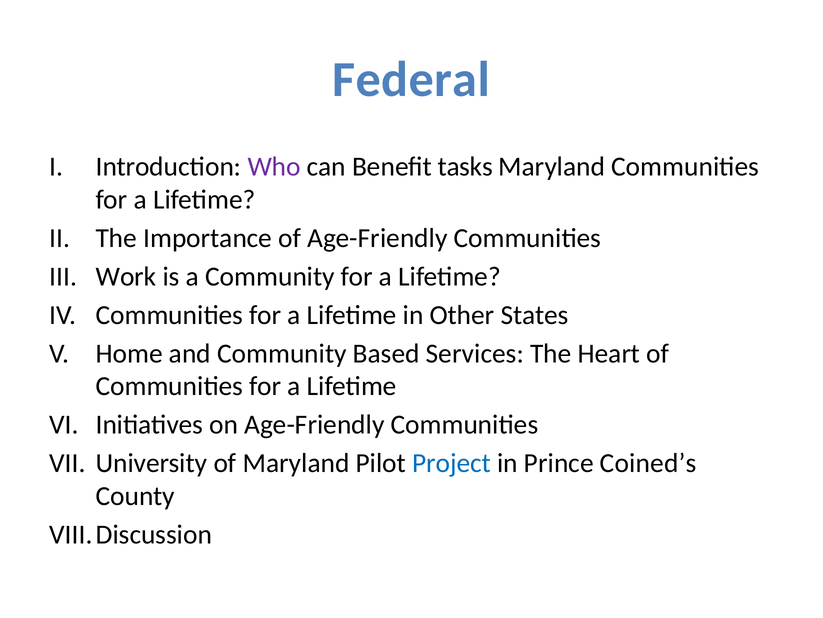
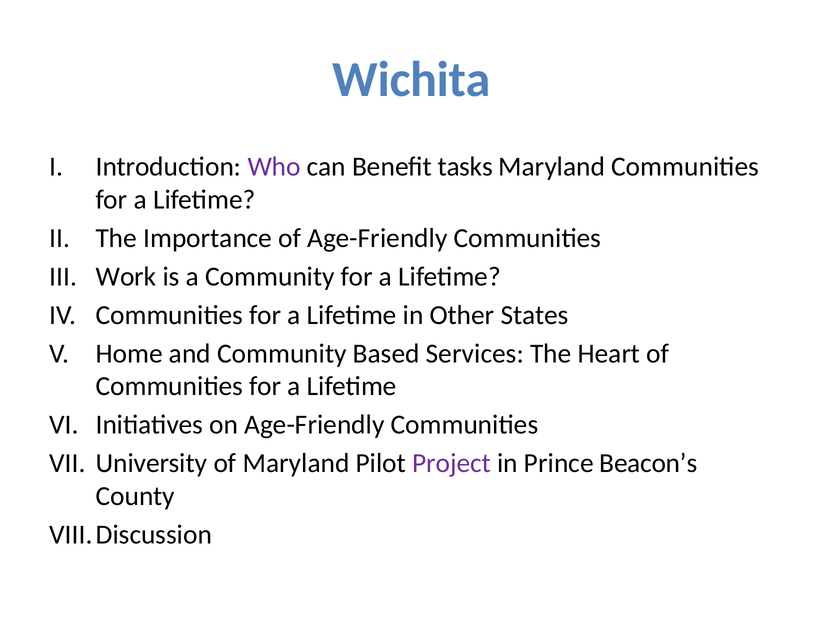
Federal: Federal -> Wichita (412, 80)
Project colour: blue -> purple (452, 463)
Coined’s: Coined’s -> Beacon’s (648, 463)
